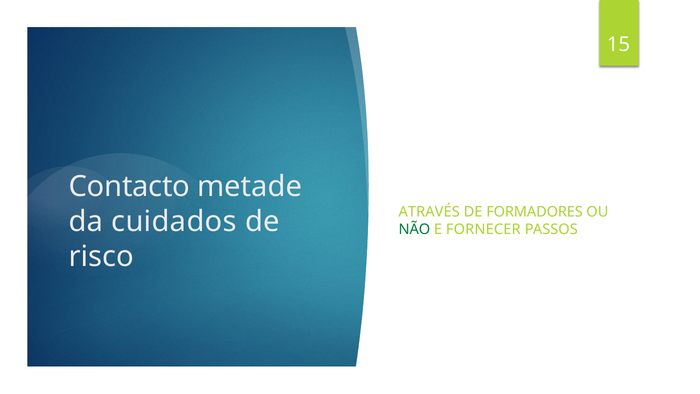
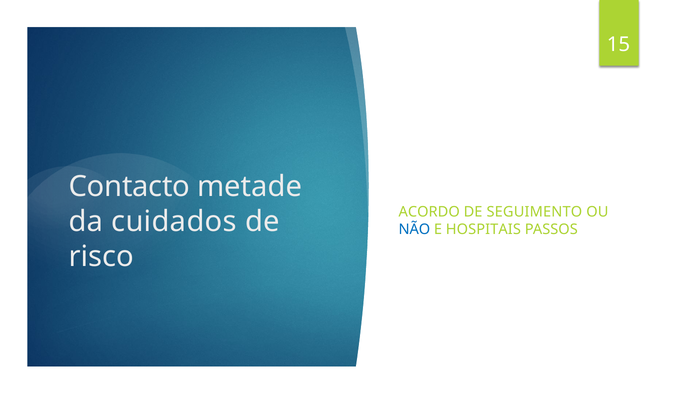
ATRAVÉS: ATRAVÉS -> ACORDO (429, 212)
FORMADORES: FORMADORES -> SEGUIMENTO (534, 212)
NÃO colour: green -> blue (414, 229)
FORNECER: FORNECER -> HOSPITAIS (483, 229)
